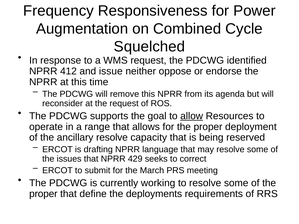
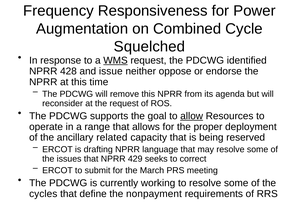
WMS underline: none -> present (116, 61)
412: 412 -> 428 (68, 71)
ancillary resolve: resolve -> related (112, 138)
proper: proper -> cycles (43, 194)
deployments: deployments -> nonpayment (154, 194)
